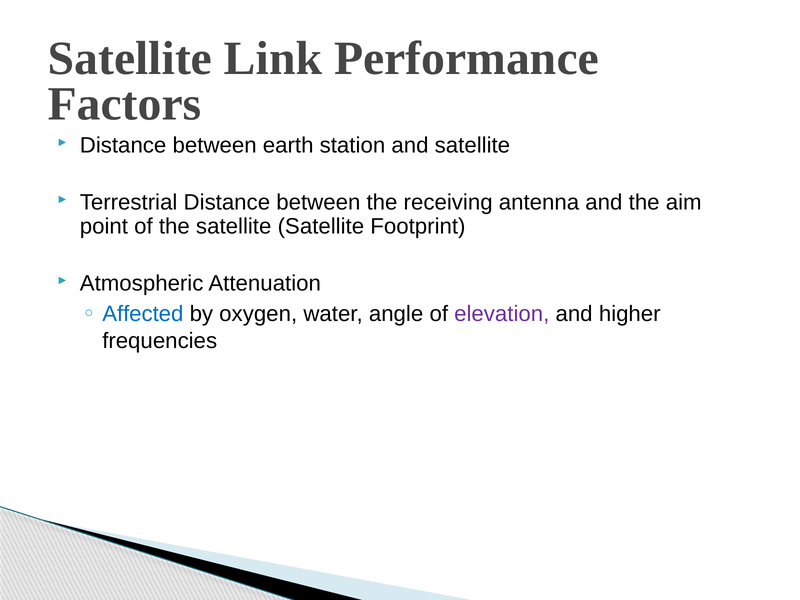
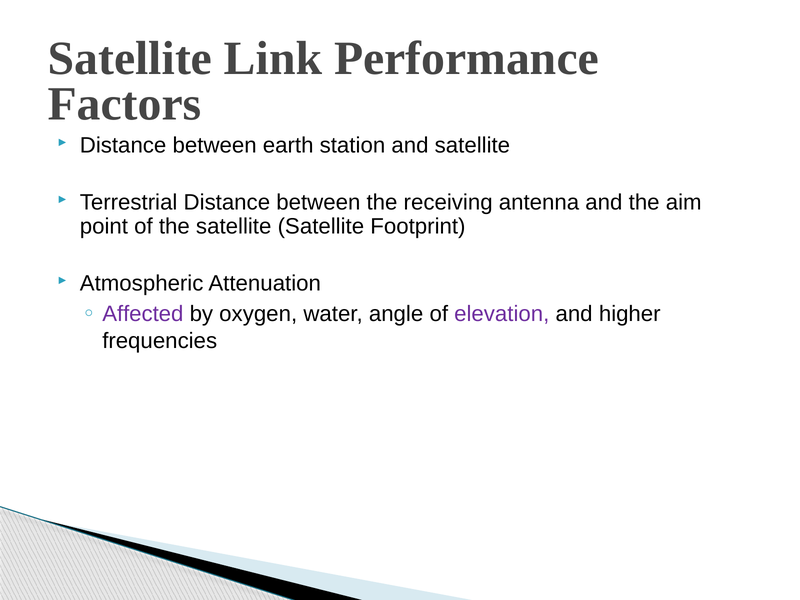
Affected colour: blue -> purple (143, 314)
